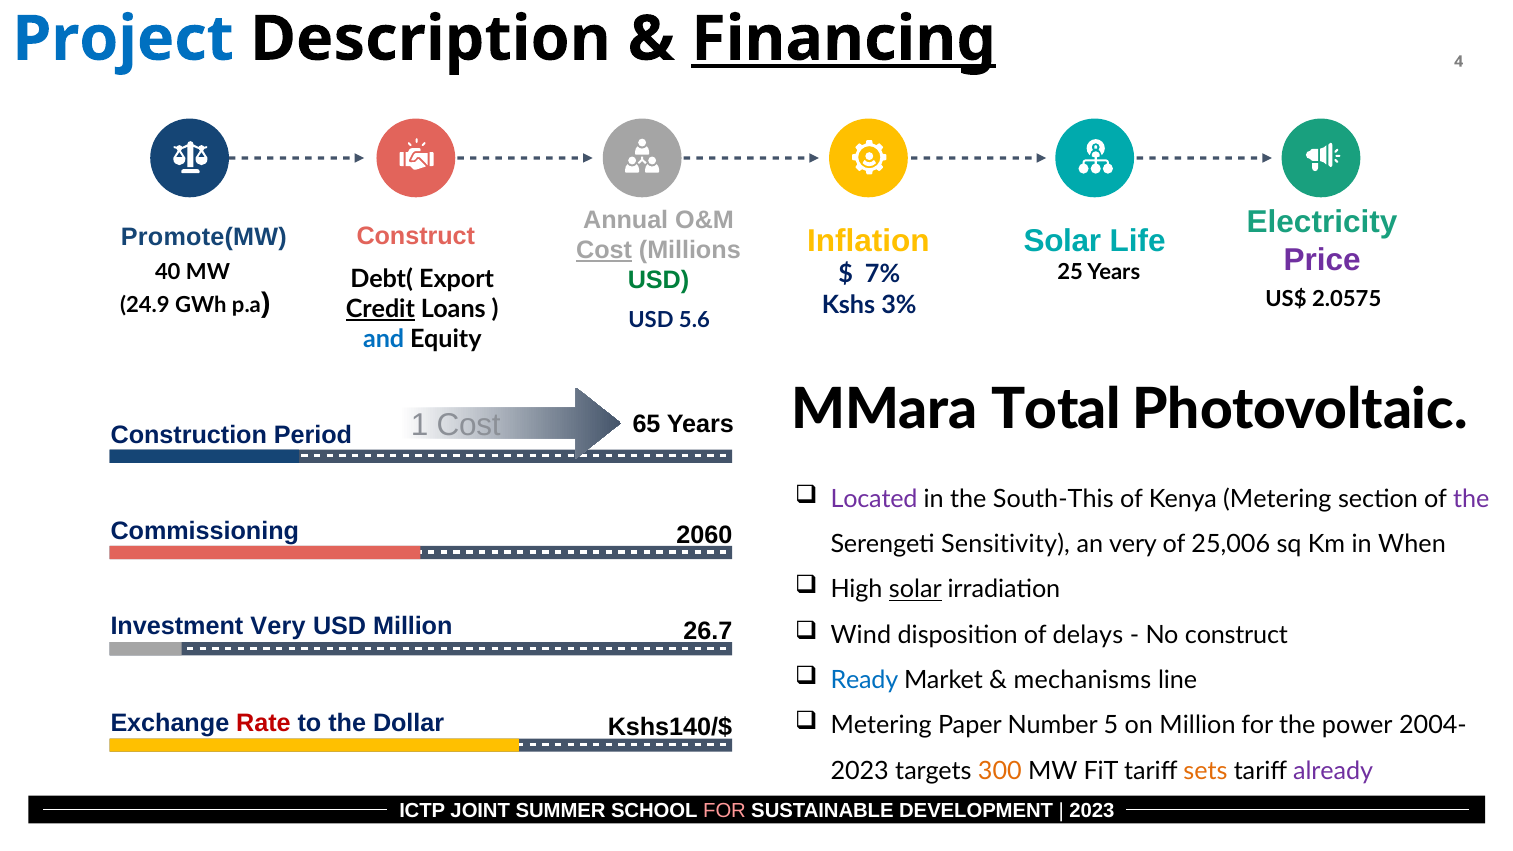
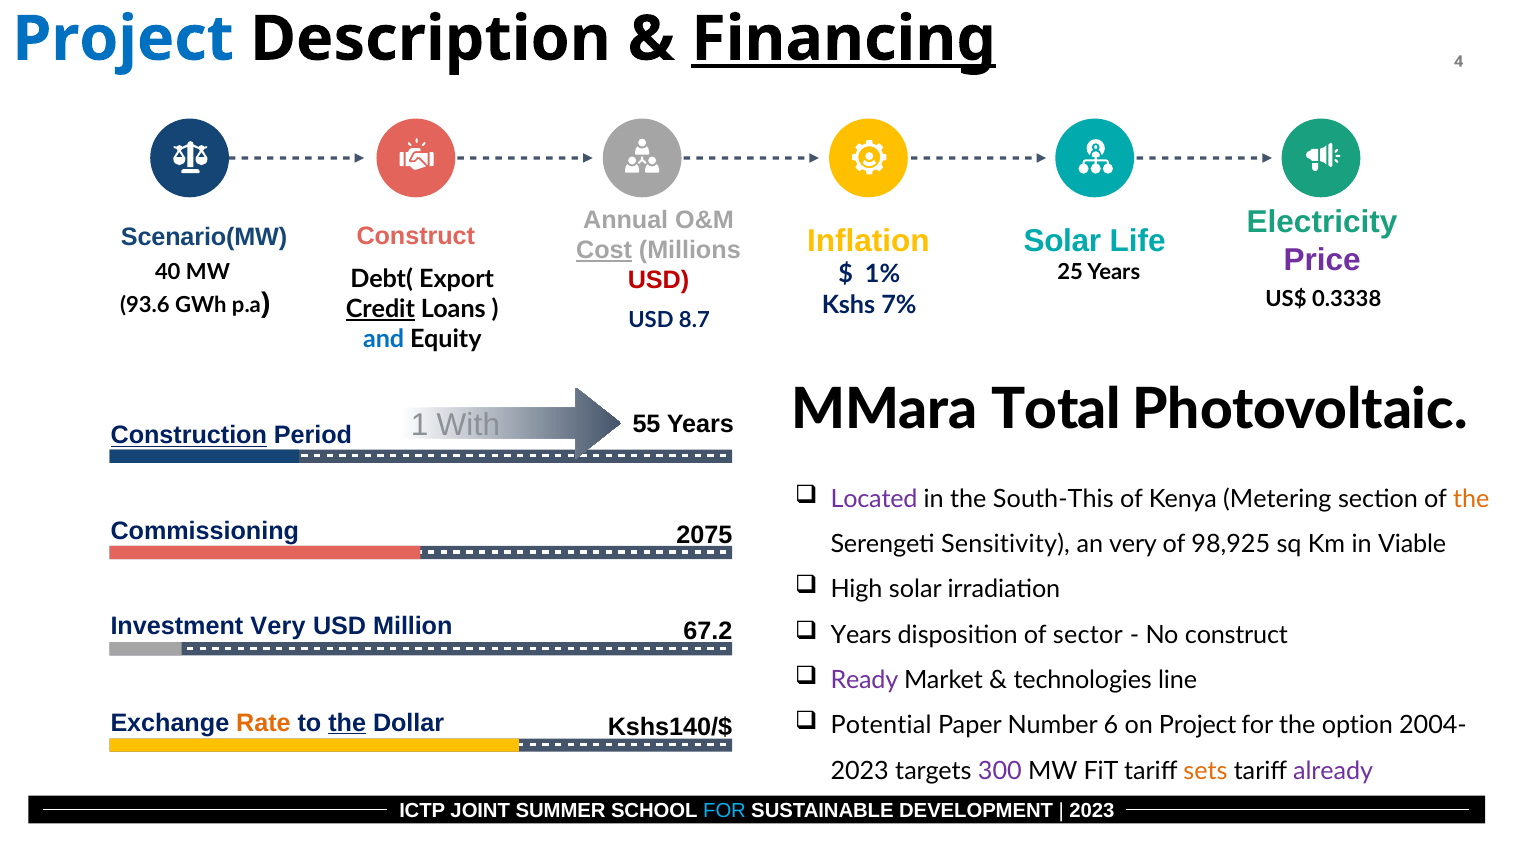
Promote(MW: Promote(MW -> Scenario(MW (204, 237)
USD colour: green -> red (658, 280)
7%: 7% -> 1% (883, 275)
2.0575: 2.0575 -> 0.3338 (1347, 299)
3%: 3% -> 7% (899, 305)
24.9: 24.9 -> 93.6 (145, 305)
5.6: 5.6 -> 8.7 (694, 320)
1 Cost: Cost -> With (468, 425)
Construction underline: none -> present (189, 435)
65: 65 -> 55 (646, 424)
the colour: purple -> orange (1471, 499)
2060: 2060 -> 2075 (704, 535)
25,006: 25,006 -> 98,925 (1231, 544)
When: When -> Viable (1412, 544)
solar underline: present -> none (915, 590)
26.7: 26.7 -> 67.2 (708, 631)
Wind: Wind -> Years (861, 635)
delays: delays -> sector (1088, 635)
Ready colour: blue -> purple (864, 680)
mechanisms: mechanisms -> technologies (1083, 680)
Rate colour: red -> orange (263, 723)
the underline: none -> present (347, 723)
Metering: Metering -> Potential (881, 726)
5: 5 -> 6 (1111, 726)
on Million: Million -> Project (1198, 726)
power: power -> option (1357, 726)
300 colour: orange -> purple (1000, 771)
FOR colour: pink -> light blue (725, 810)
